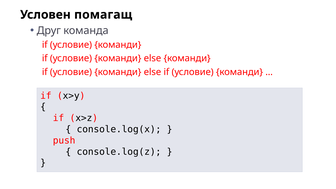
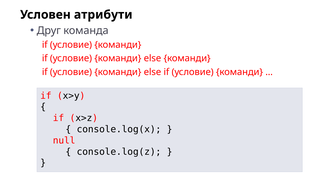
помагащ: помагащ -> атрибути (103, 15)
push: push -> null (64, 140)
